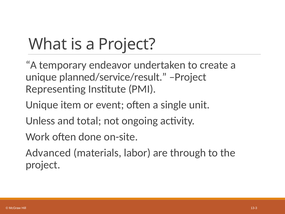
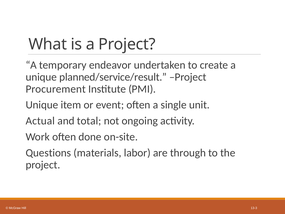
Representing: Representing -> Procurement (56, 89)
Unless: Unless -> Actual (40, 121)
Advanced: Advanced -> Questions (48, 153)
